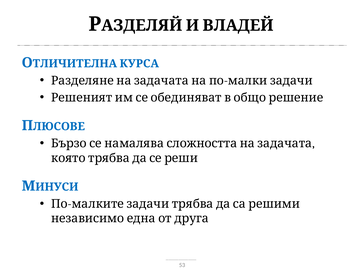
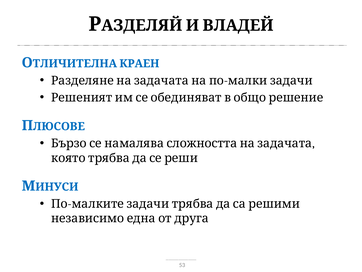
КУРСА: КУРСА -> КРАЕН (139, 63)
